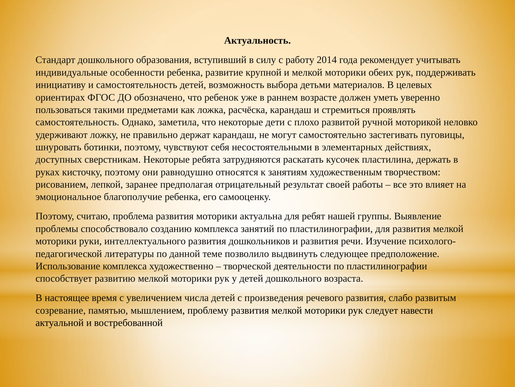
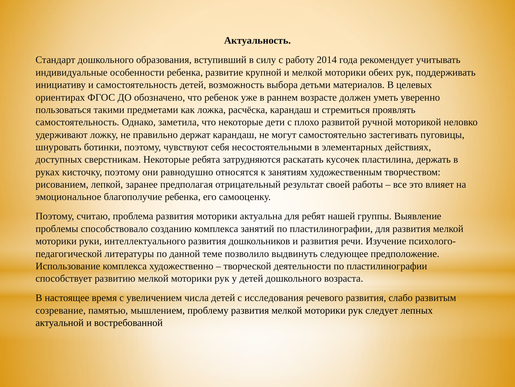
произведения: произведения -> исследования (274, 297)
навести: навести -> лепных (417, 310)
